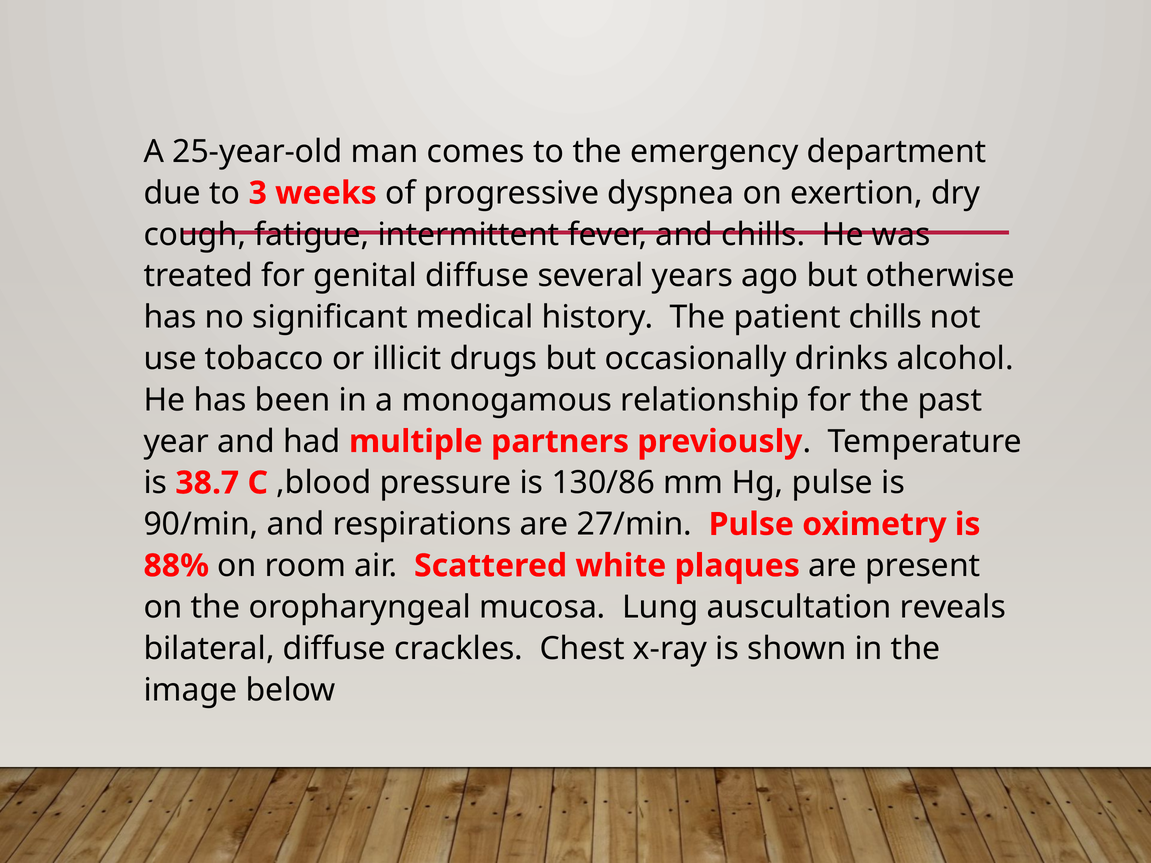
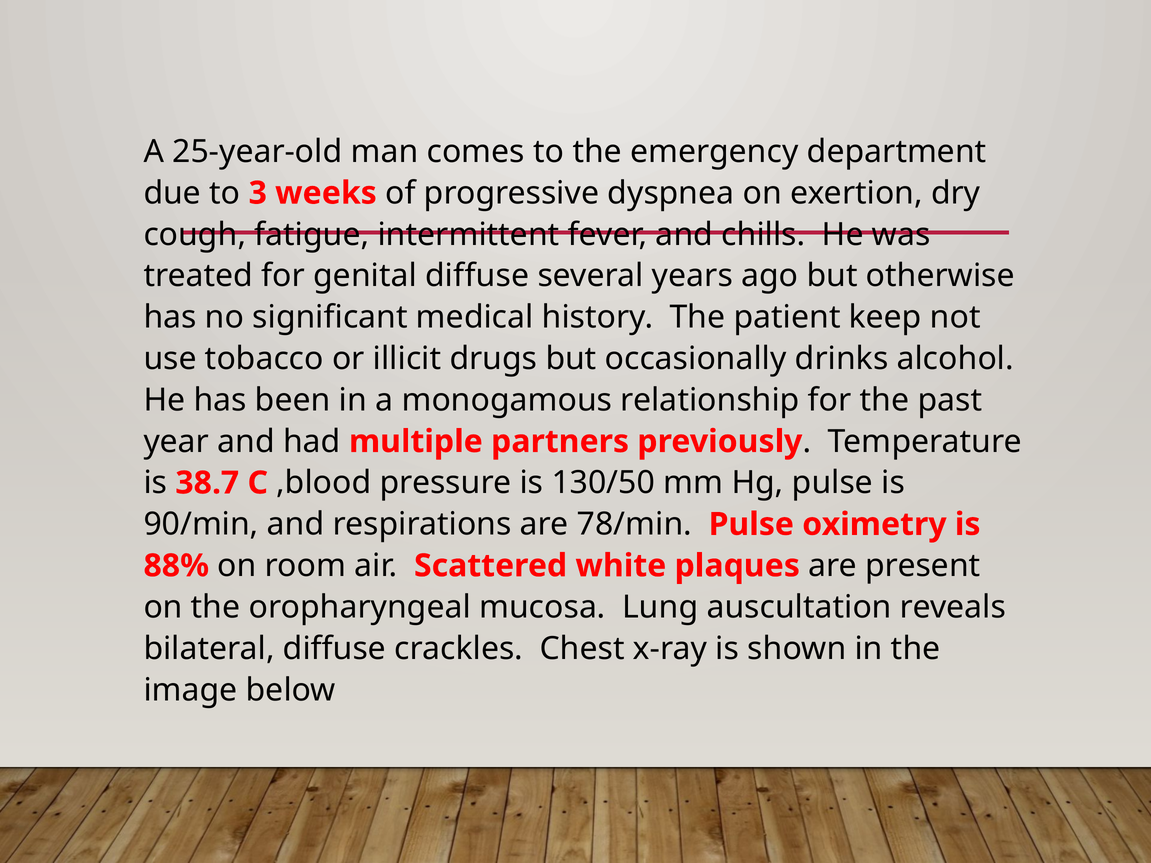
patient chills: chills -> keep (885, 317)
130/86: 130/86 -> 130/50 (603, 483)
27/min: 27/min -> 78/min (634, 524)
